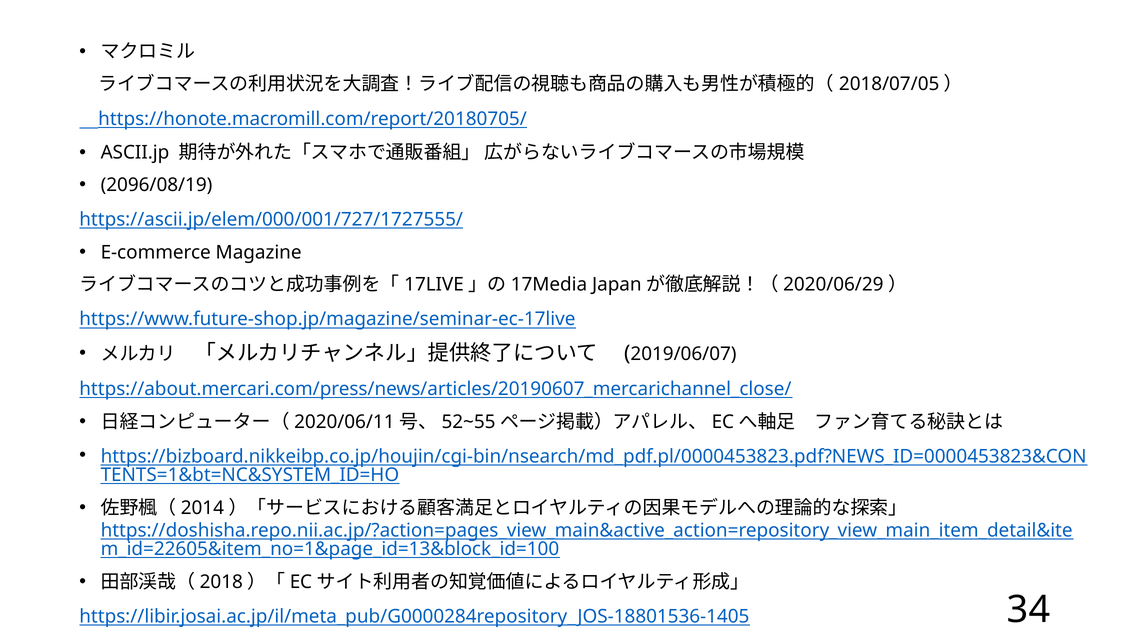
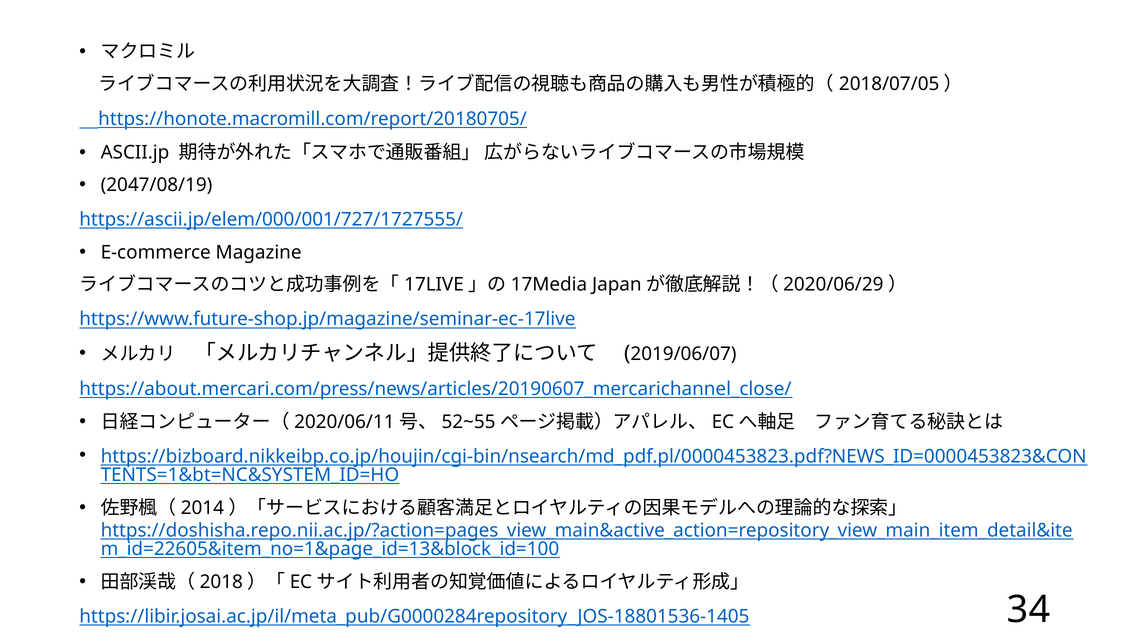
2096/08/19: 2096/08/19 -> 2047/08/19 (157, 185)
